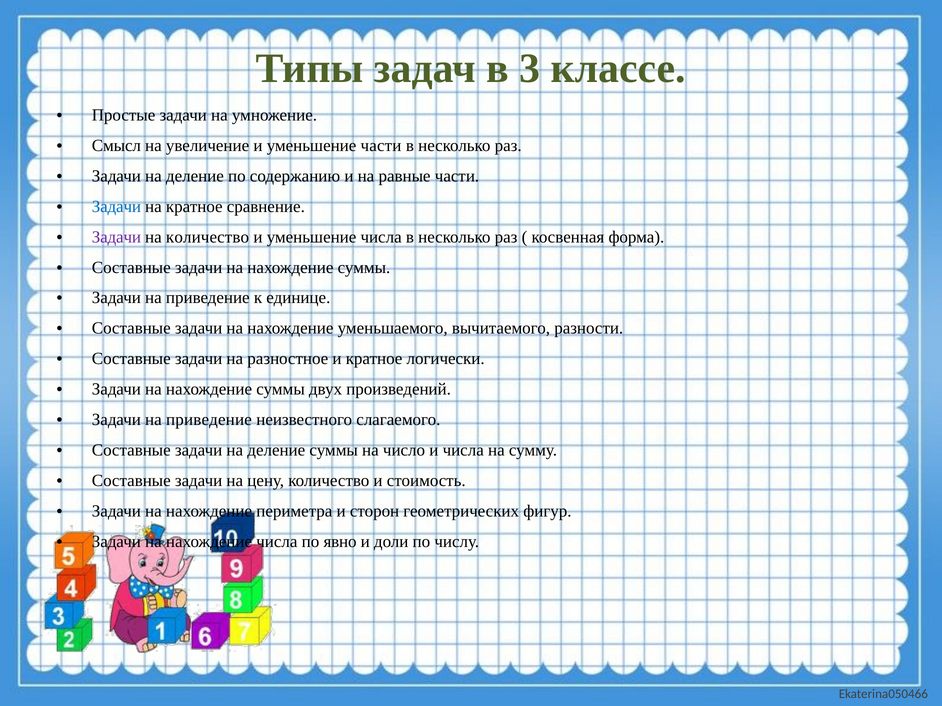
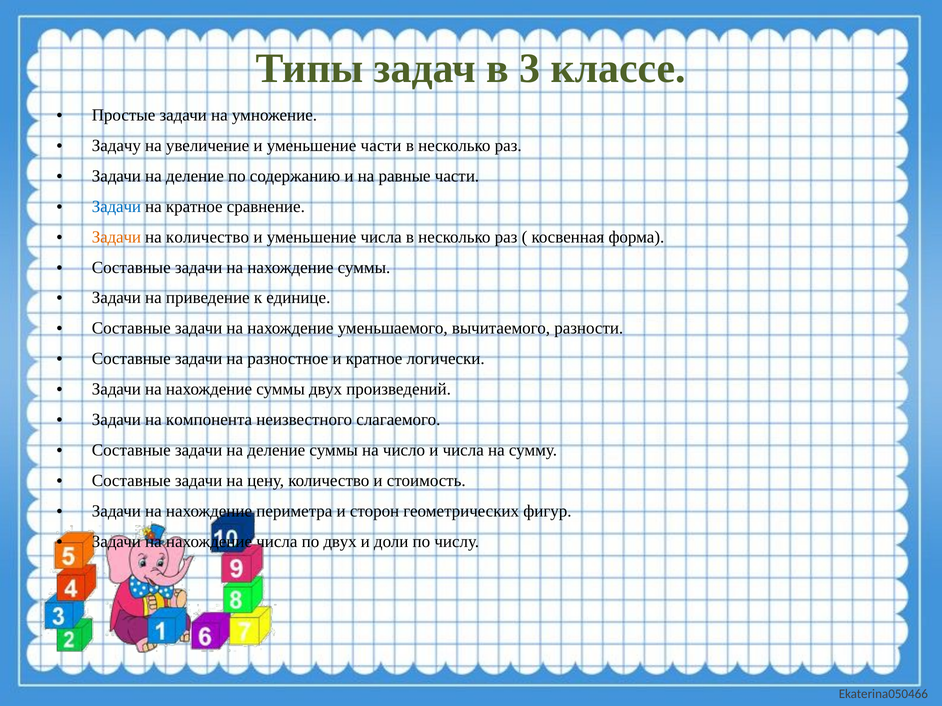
Смысл: Смысл -> Задачу (116, 146)
Задачи colour: purple -> orange (116, 237)
приведение: приведение -> компонента (209, 420)
по явно: явно -> двух (340, 542)
